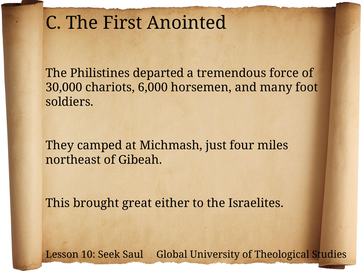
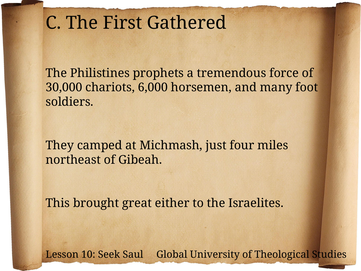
Anointed: Anointed -> Gathered (187, 23)
departed: departed -> prophets (158, 73)
